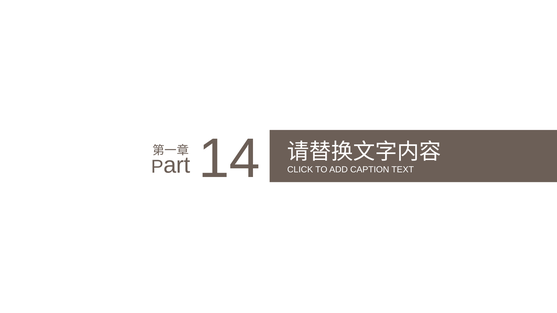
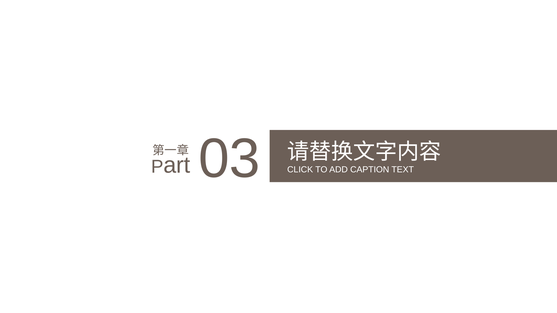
14: 14 -> 03 (229, 159)
